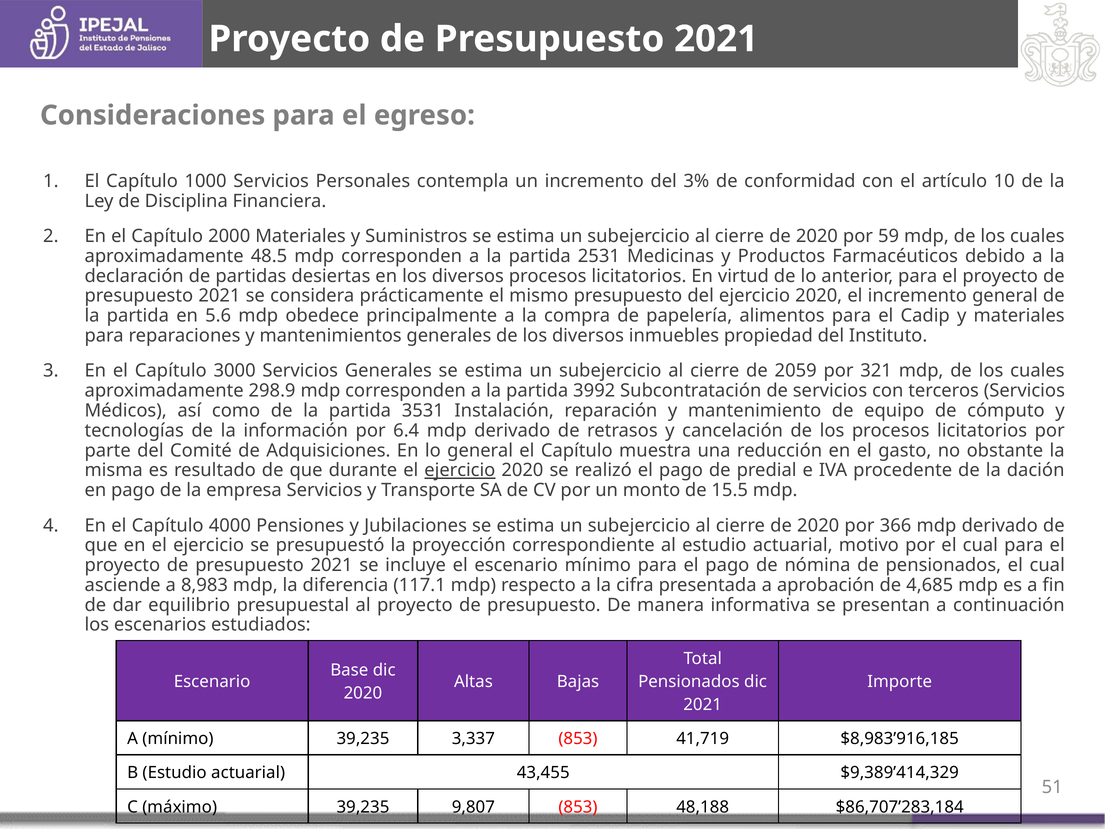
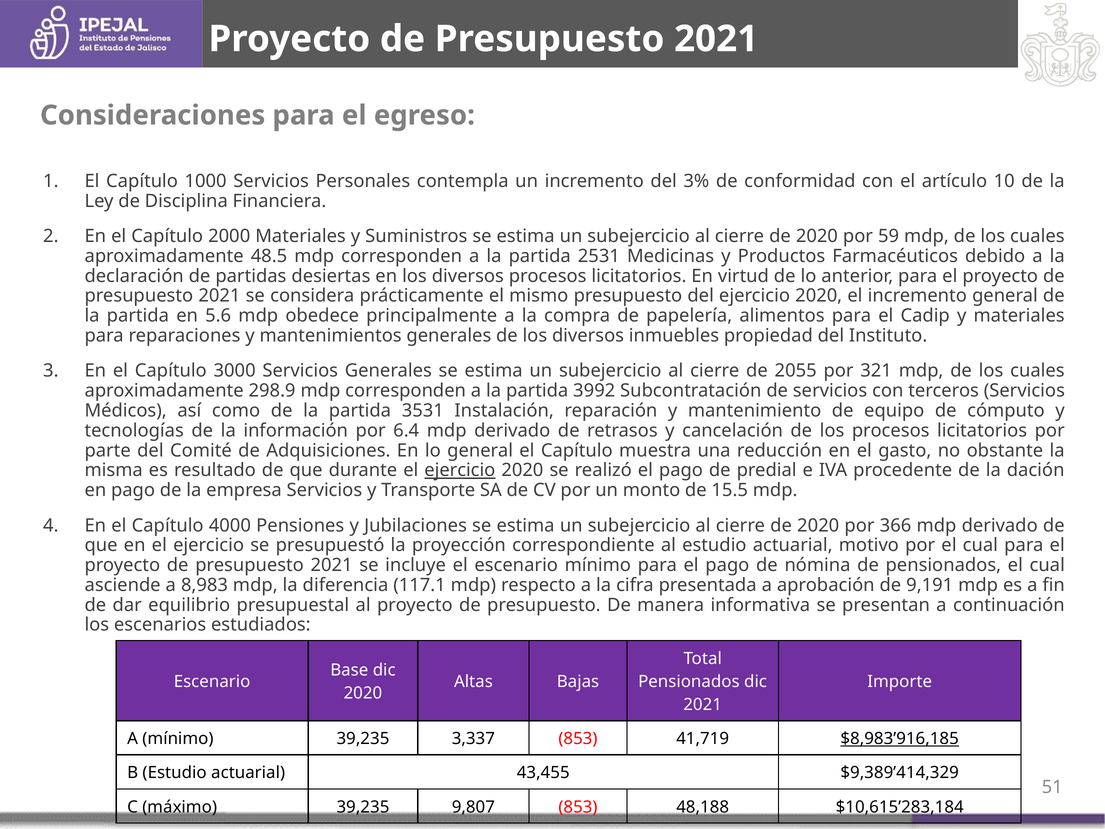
2059: 2059 -> 2055 (796, 371)
4,685: 4,685 -> 9,191 (930, 585)
$8,983’916,185 underline: none -> present (900, 738)
$86,707’283,184: $86,707’283,184 -> $10,615’283,184 (900, 807)
